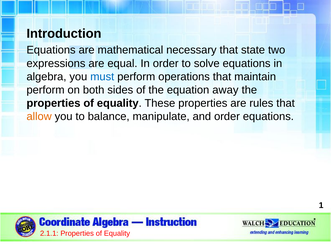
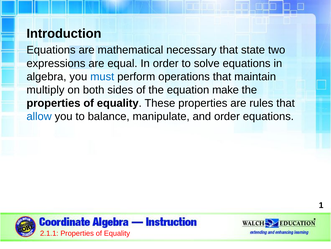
perform: perform -> multiply (45, 90)
away: away -> make (226, 90)
allow colour: orange -> blue (39, 116)
